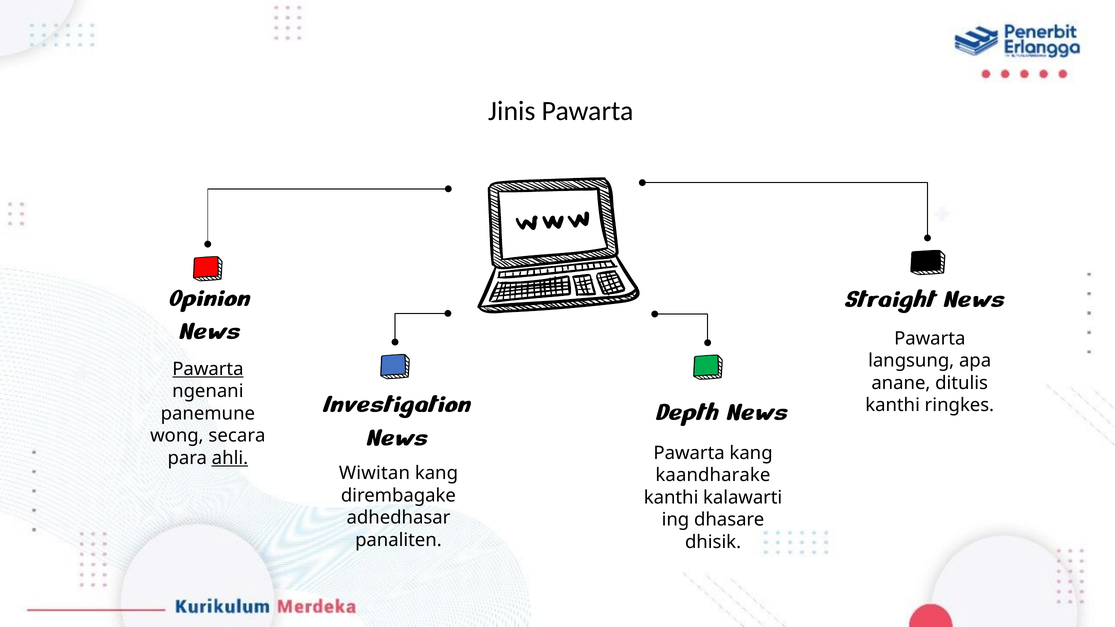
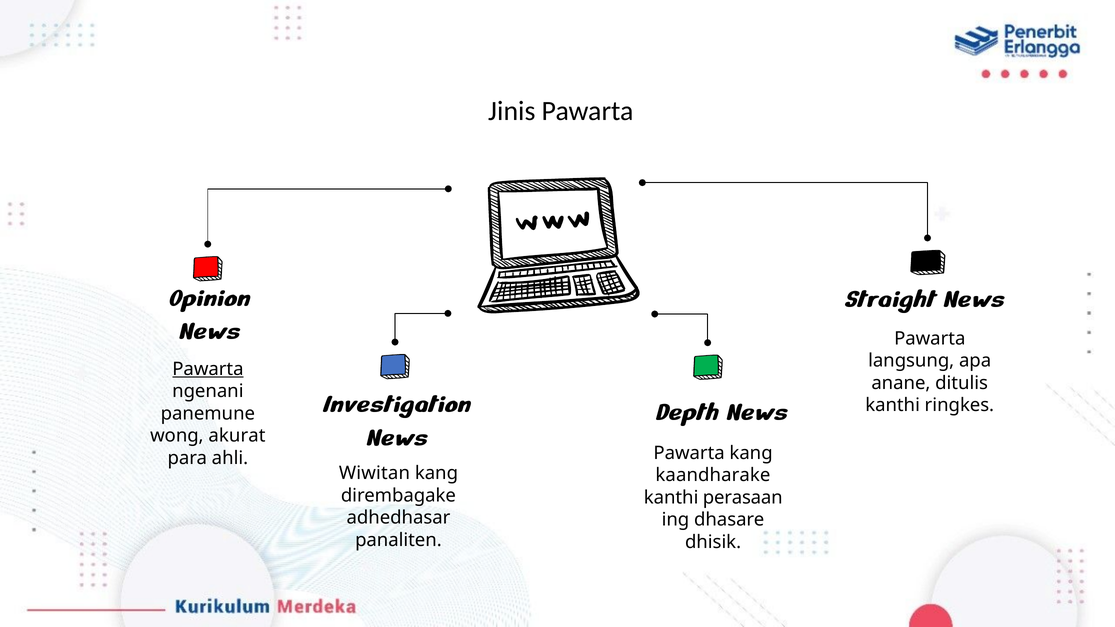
secara: secara -> akurat (237, 436)
ahli underline: present -> none (230, 458)
kalawarti: kalawarti -> perasaan (743, 498)
